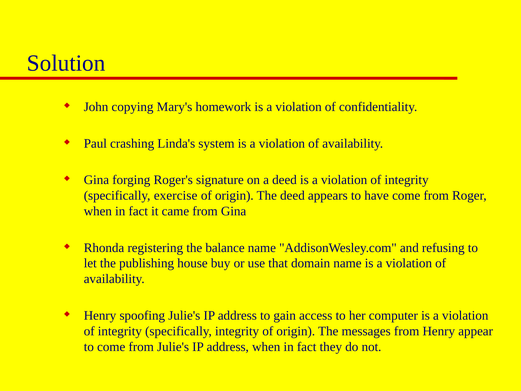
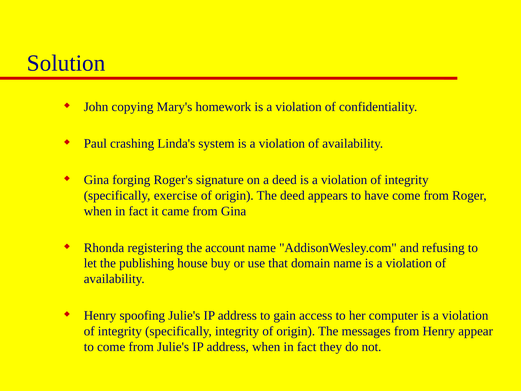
balance: balance -> account (225, 248)
